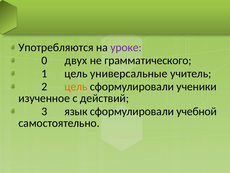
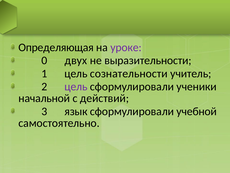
Употребляются: Употребляются -> Определяющая (56, 47)
грамматического: грамматического -> выразительности (148, 60)
универсальные: универсальные -> сознательности (129, 73)
цель colour: orange -> purple (76, 86)
изученное: изученное -> начальной (44, 98)
